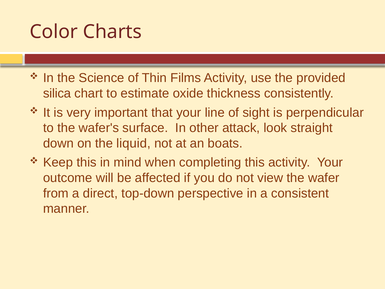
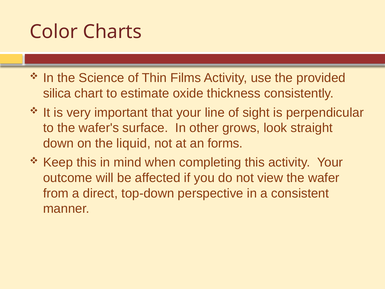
attack: attack -> grows (241, 128)
boats: boats -> forms (225, 143)
